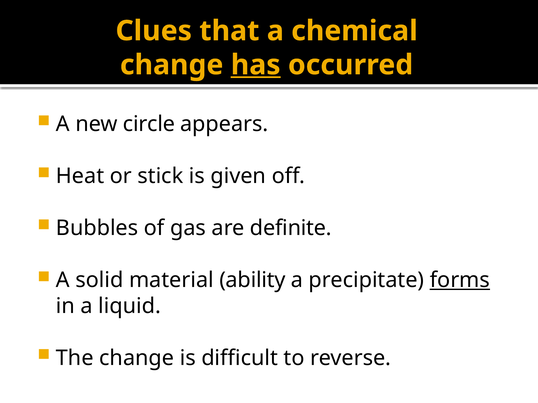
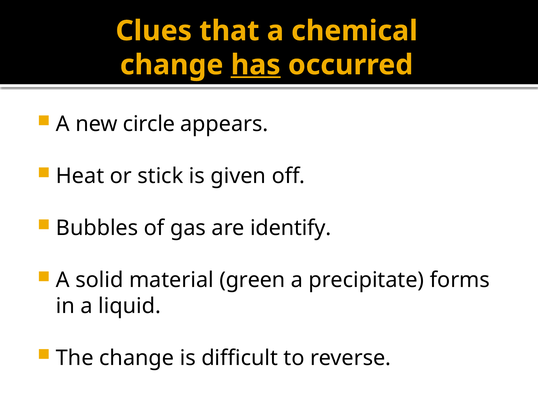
definite: definite -> identify (291, 228)
ability: ability -> green (252, 280)
forms underline: present -> none (460, 280)
